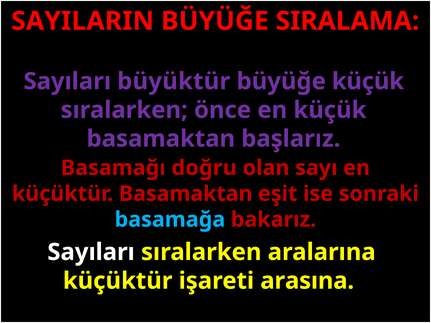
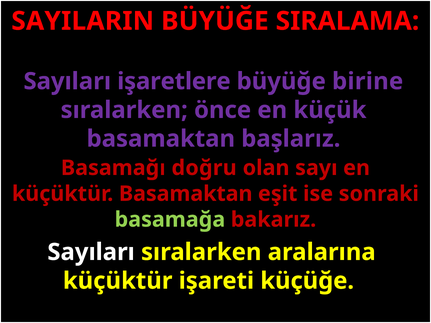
büyüktür: büyüktür -> işaretlere (174, 81)
büyüğe küçük: küçük -> birine (368, 81)
basamağa colour: light blue -> light green (170, 220)
arasına: arasına -> küçüğe (307, 281)
